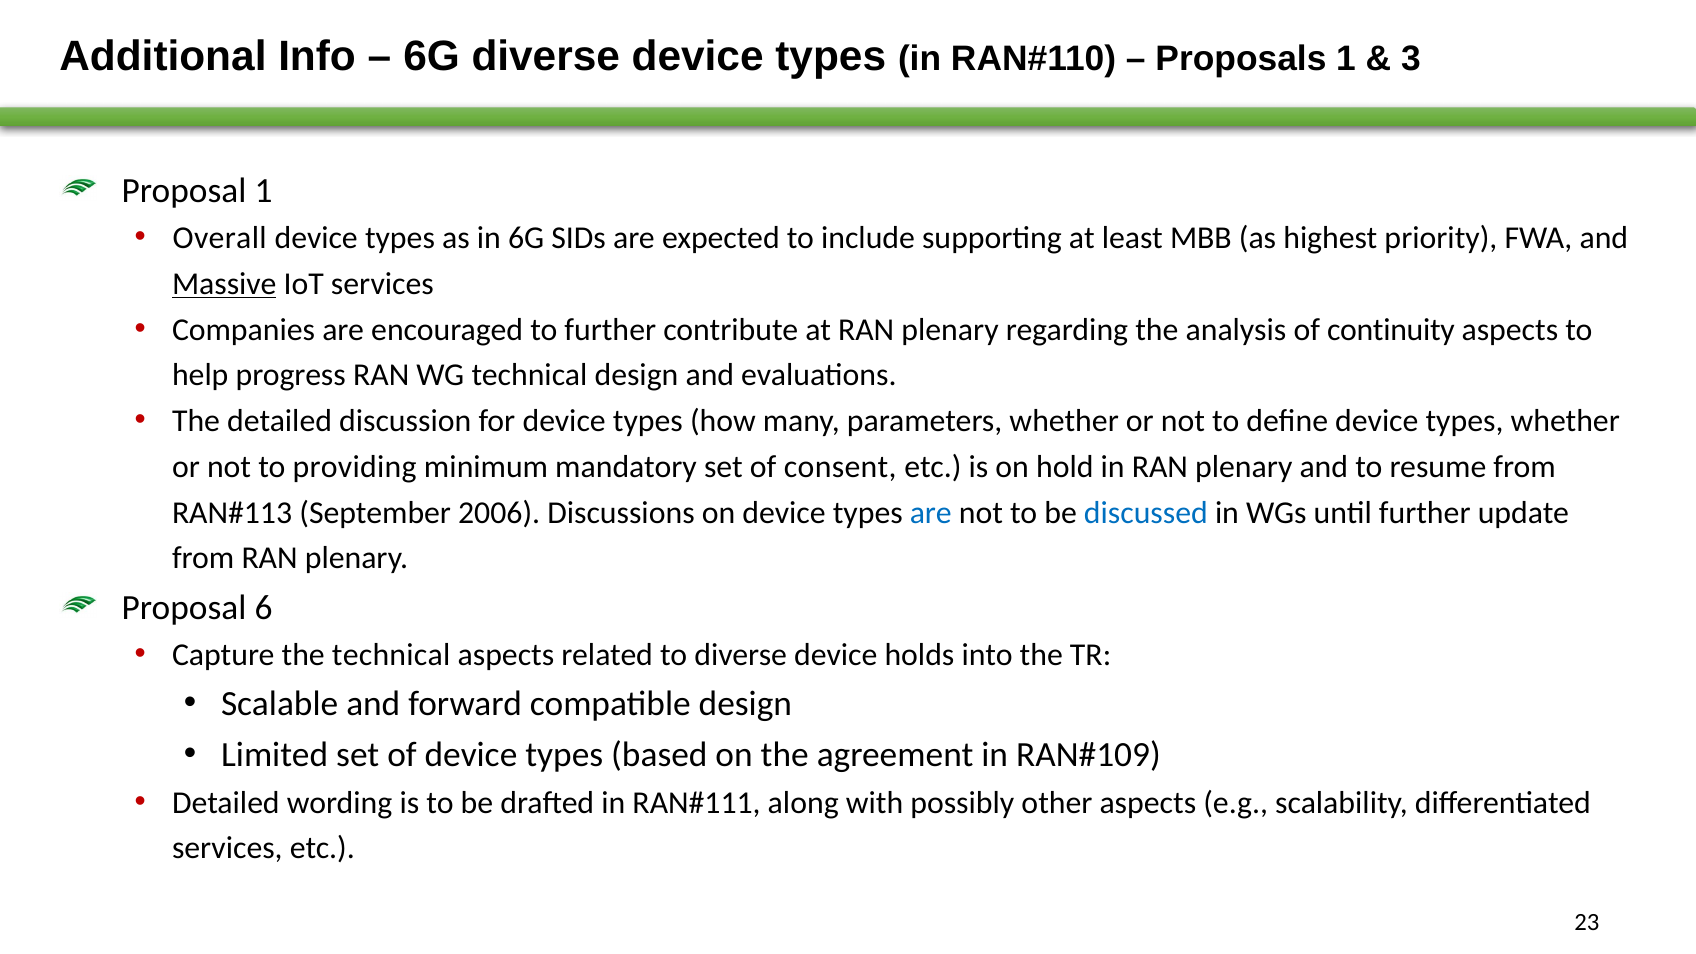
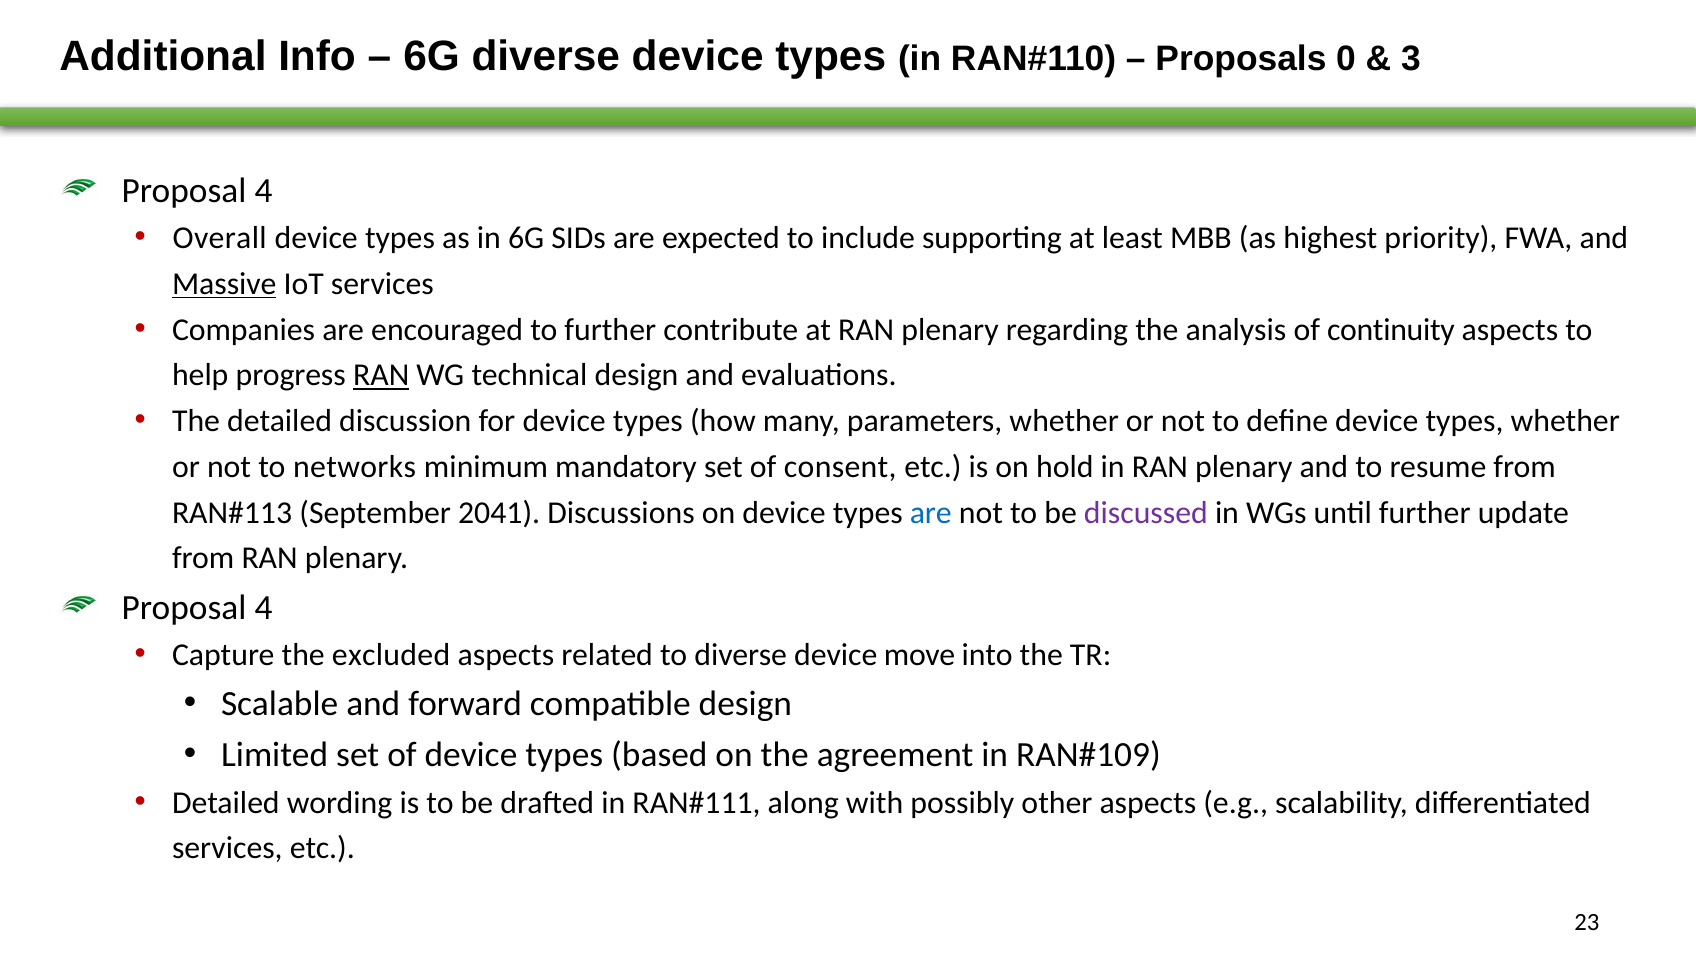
Proposals 1: 1 -> 0 (1346, 58)
1: 1 -> 4 (264, 190)
RAN underline: none -> present (381, 375)
providing: providing -> networks (355, 467)
2006: 2006 -> 2041 (499, 513)
discussed colour: blue -> purple (1146, 513)
6: 6 -> 4 (264, 607)
the technical: technical -> excluded (391, 655)
holds: holds -> move (920, 655)
